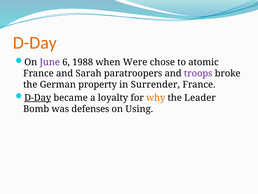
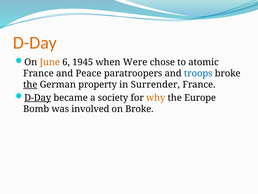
June colour: purple -> orange (50, 62)
1988: 1988 -> 1945 (83, 62)
Sarah: Sarah -> Peace (89, 73)
troops colour: purple -> blue (198, 73)
the underline: none -> present (30, 84)
loyalty: loyalty -> society (113, 97)
Leader: Leader -> Europe (200, 97)
defenses: defenses -> involved (90, 109)
on Using: Using -> Broke (139, 109)
